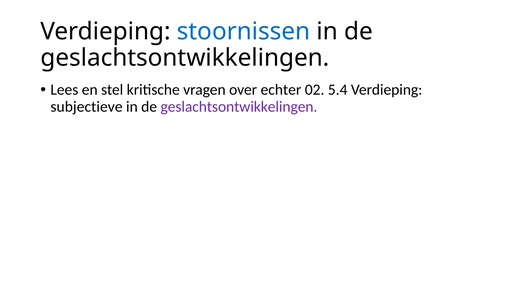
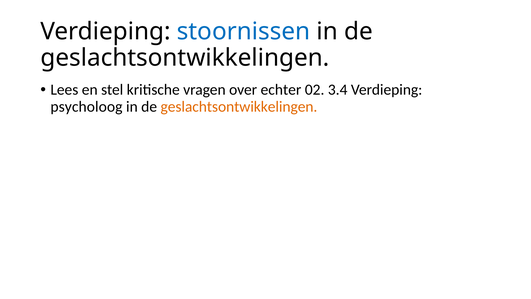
5.4: 5.4 -> 3.4 (338, 90)
subjectieve: subjectieve -> psycholoog (86, 107)
geslachtsontwikkelingen colour: purple -> orange (239, 107)
